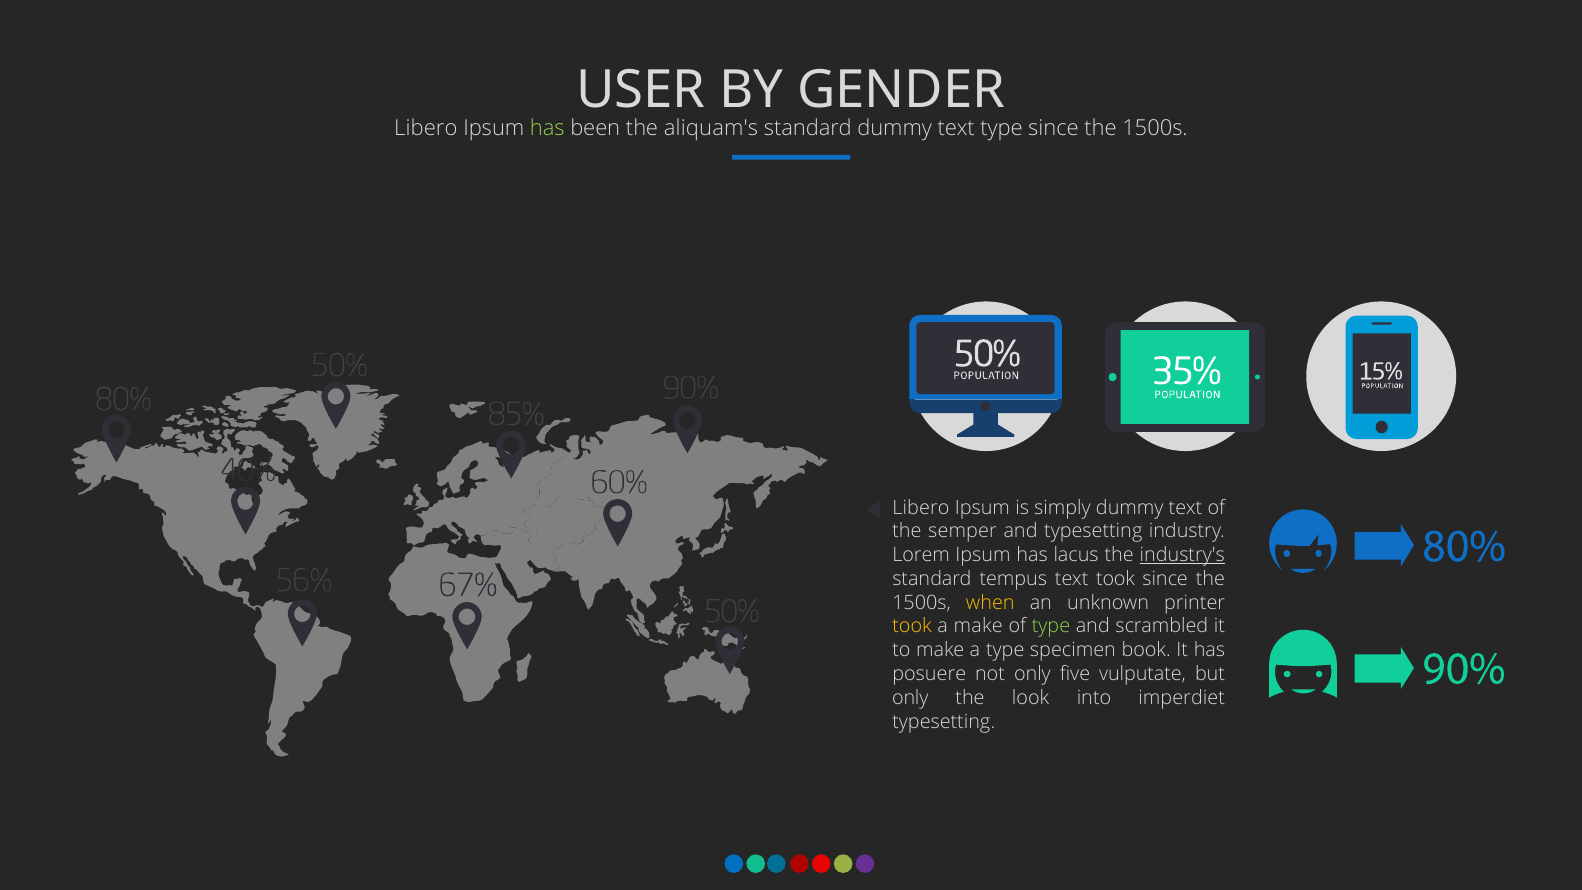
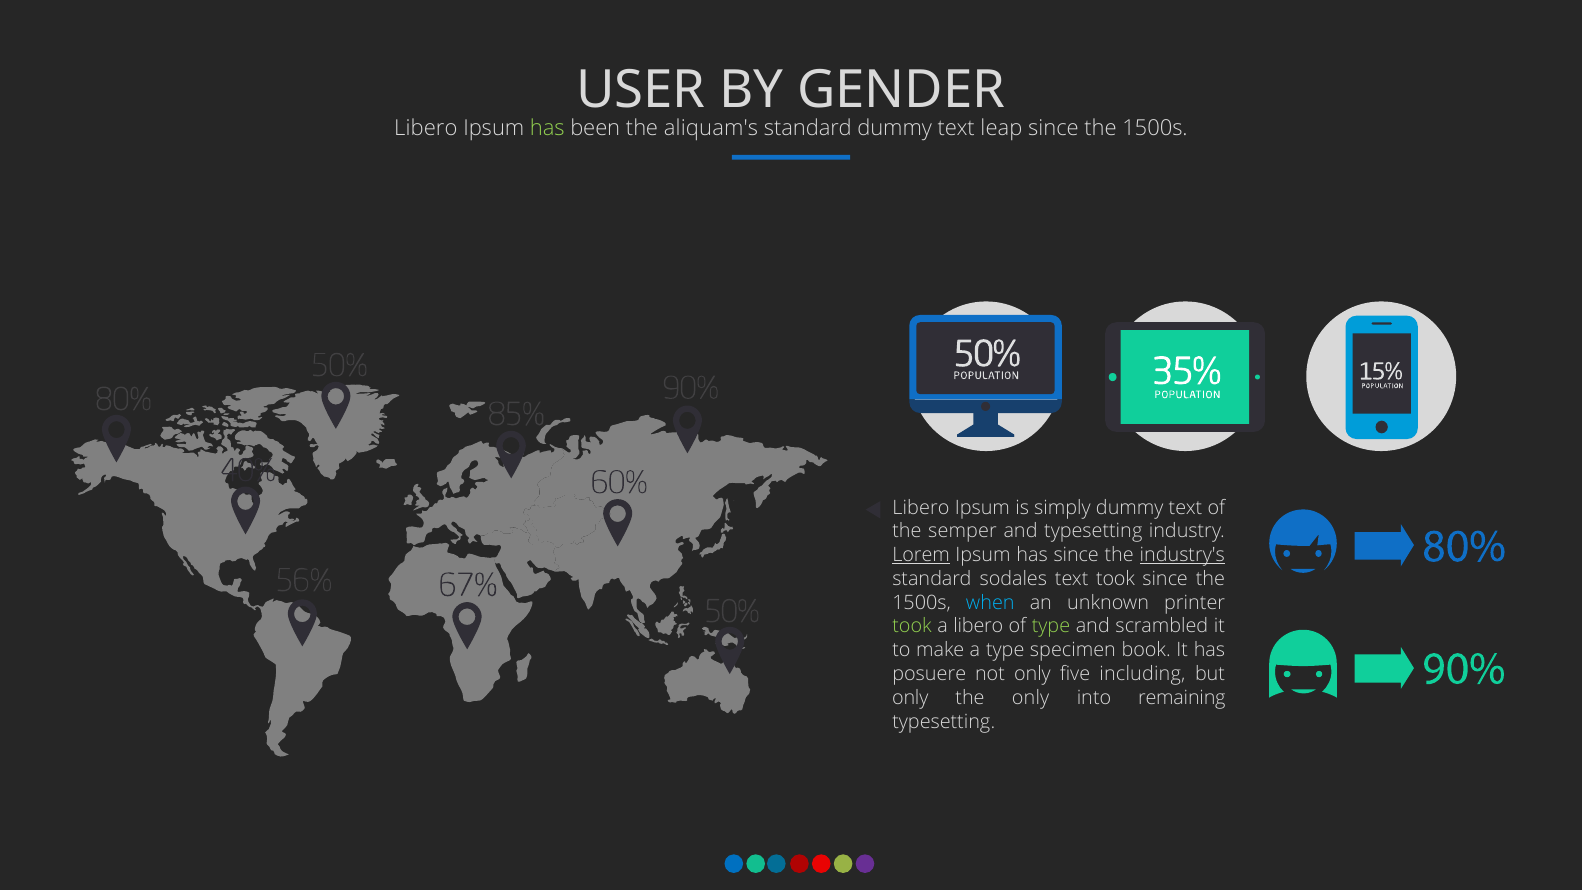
type: type -> leap (1001, 128)
Lorem underline: none -> present (921, 555)
has lacus: lacus -> since (1076, 555)
tempus: tempus -> sodales (1013, 579)
when colour: yellow -> light blue (990, 603)
took colour: yellow -> light green (912, 626)
a make: make -> libero (978, 626)
vulputate: vulputate -> including (1142, 674)
the look: look -> only (1031, 698)
imperdiet: imperdiet -> remaining (1182, 698)
